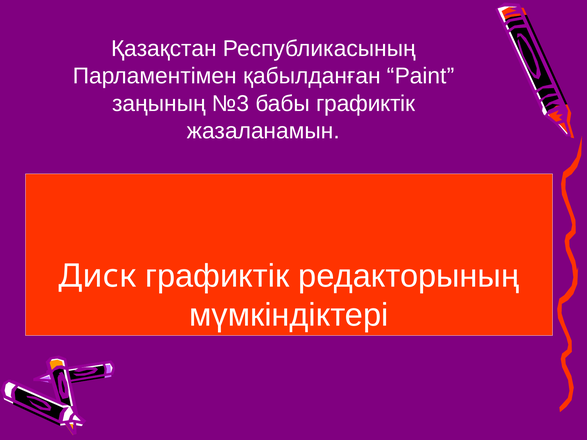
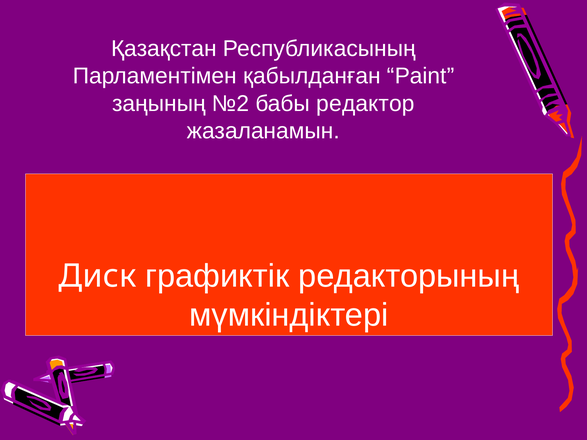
№3: №3 -> №2 (231, 104)
бабы графиктік: графиктік -> редактор (365, 104)
